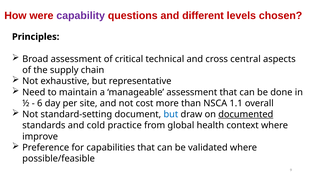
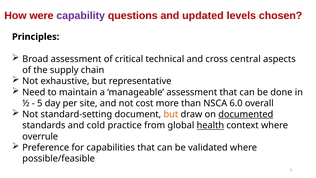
different: different -> updated (203, 16)
6: 6 -> 5 (40, 103)
1.1: 1.1 -> 6.0 (236, 103)
but colour: blue -> orange (171, 114)
health underline: none -> present (210, 125)
improve: improve -> overrule (40, 136)
